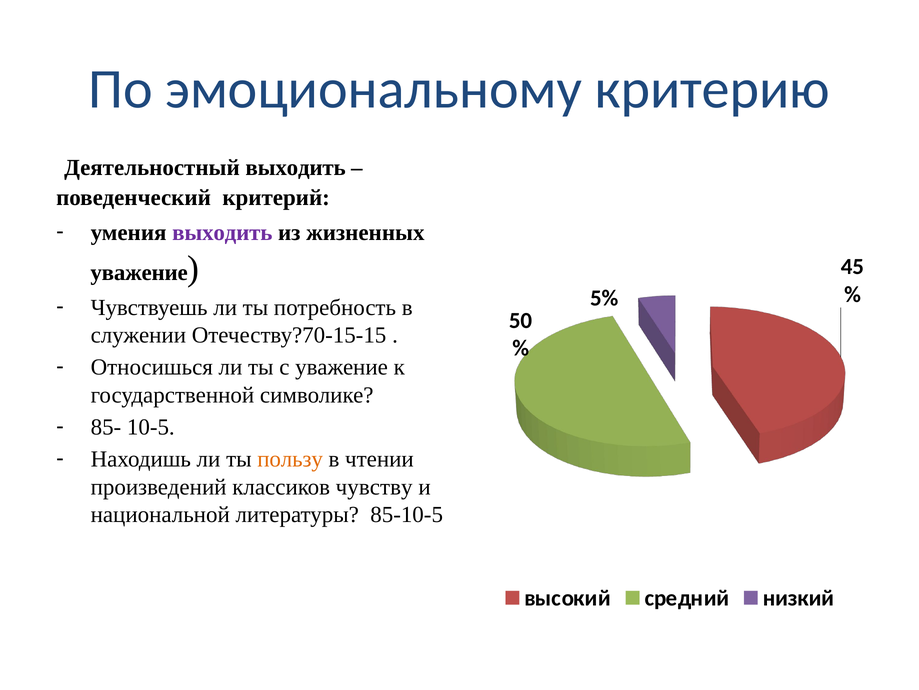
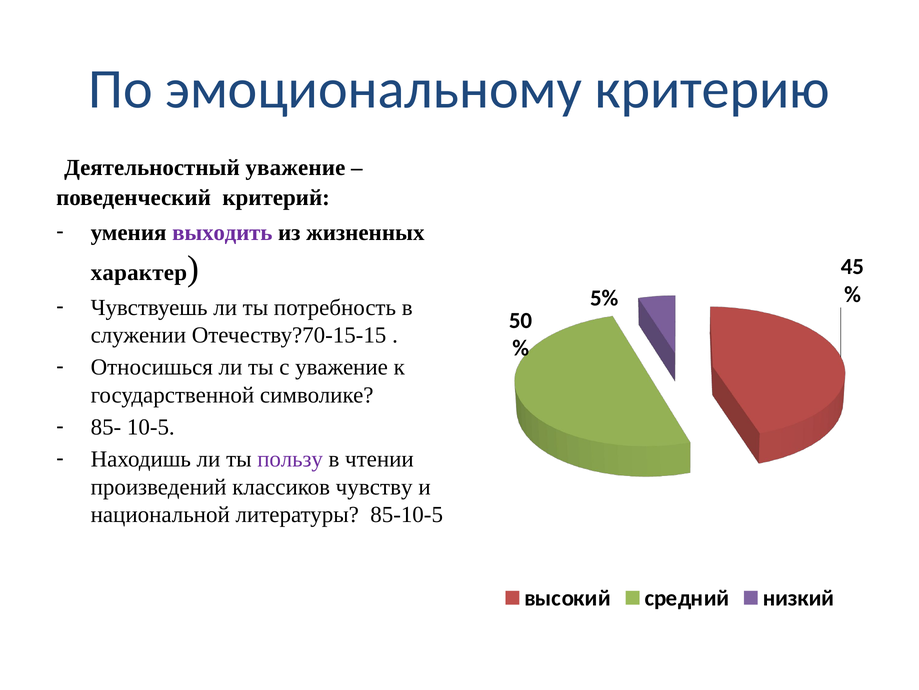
Деятельностный выходить: выходить -> уважение (295, 167)
уважение: уважение -> характер (139, 273)
пользу colour: orange -> purple (290, 459)
